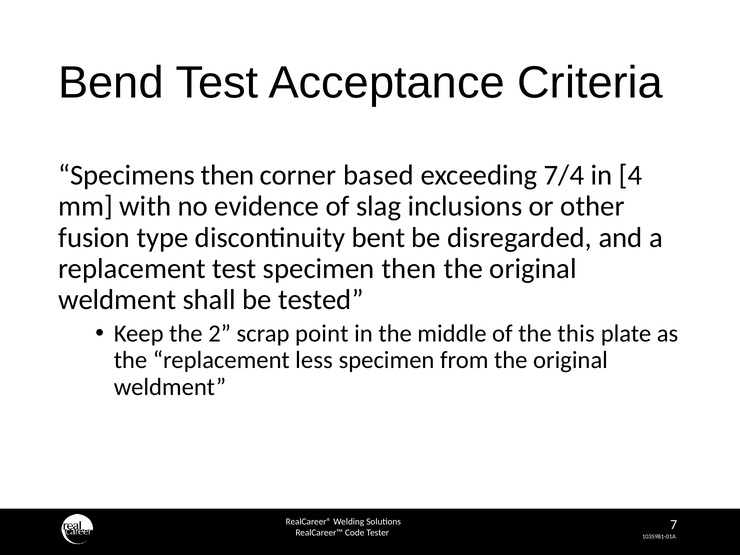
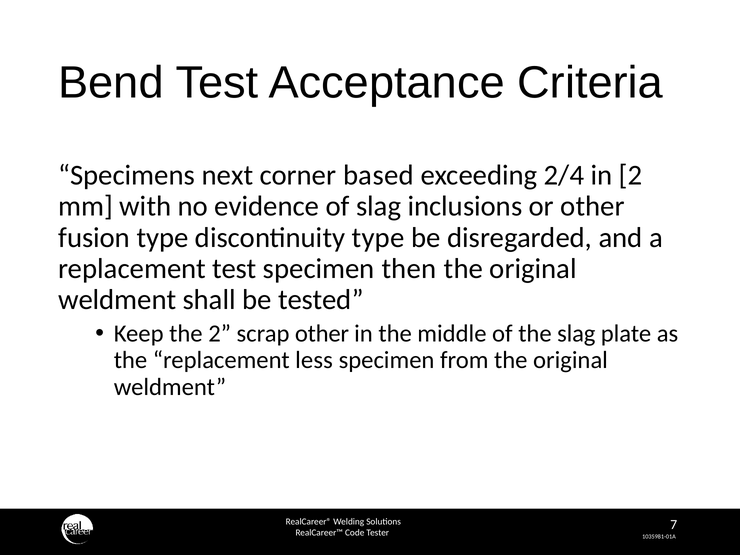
Specimens then: then -> next (227, 175)
7/4: 7/4 -> 2/4 (564, 175)
in 4: 4 -> 2 (631, 175)
discontinuity bent: bent -> type (378, 238)
scrap point: point -> other (322, 334)
the this: this -> slag (576, 334)
